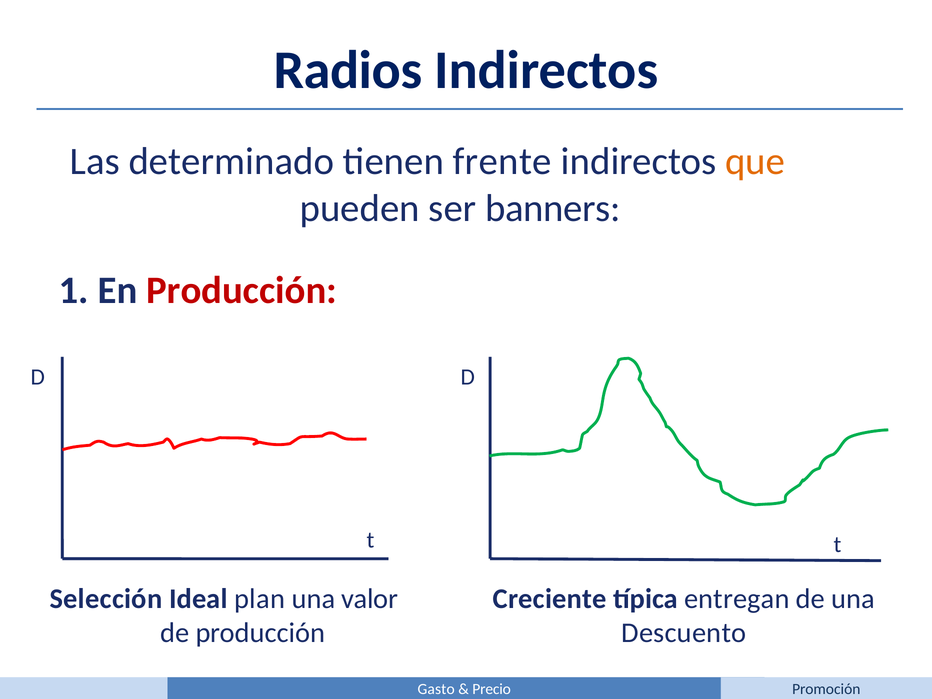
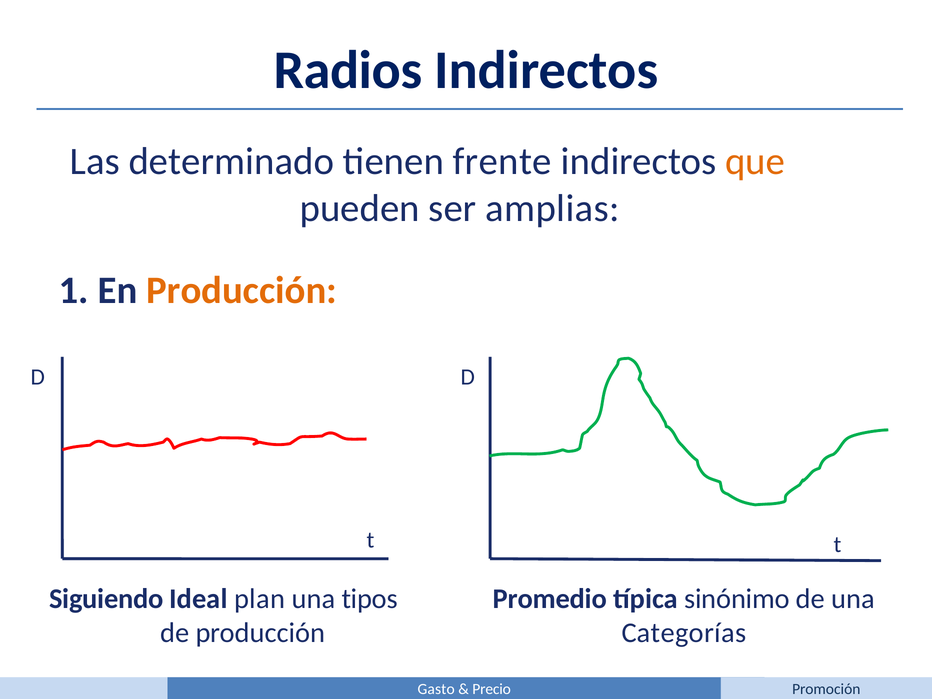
banners: banners -> amplias (552, 208)
Producción colour: red -> orange (242, 290)
Selección: Selección -> Siguiendo (106, 599)
valor: valor -> tipos (370, 599)
Creciente: Creciente -> Promedio (550, 599)
entregan: entregan -> sinónimo (737, 599)
Descuento: Descuento -> Categorías (684, 633)
